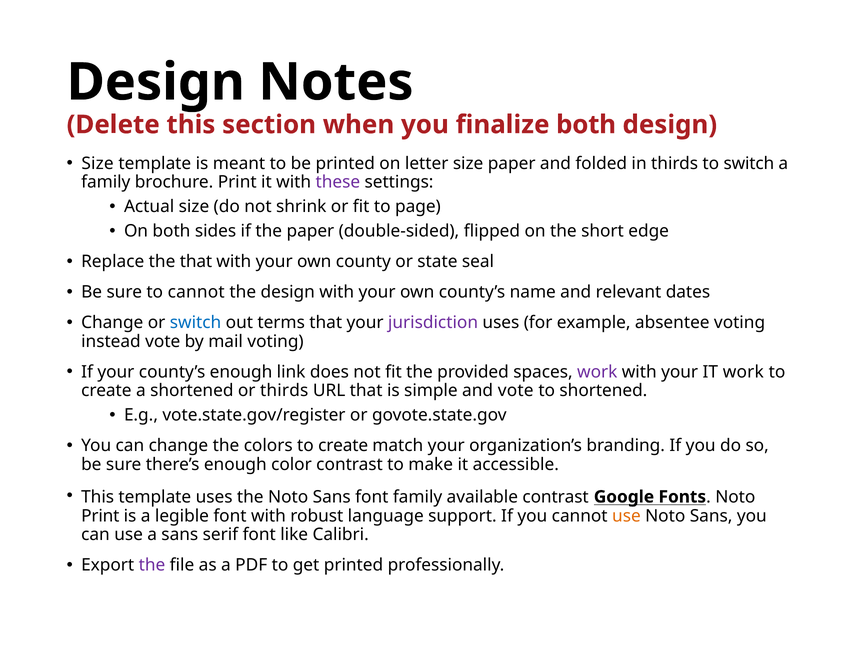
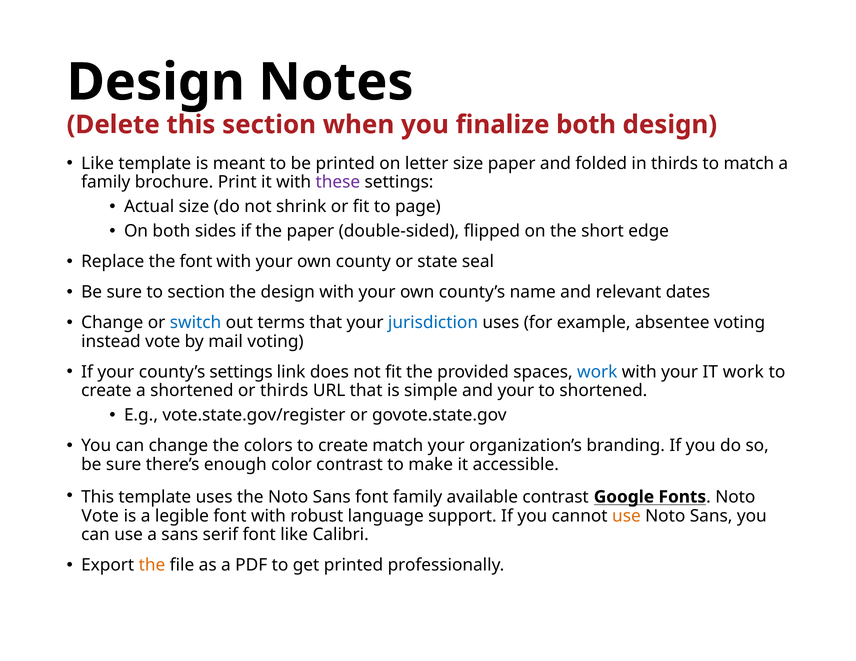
Size: Size -> Like (98, 163)
to switch: switch -> match (749, 163)
the that: that -> font (196, 262)
to cannot: cannot -> section (196, 292)
jurisdiction colour: purple -> blue (433, 323)
county’s enough: enough -> settings (241, 372)
work colour: purple -> blue (597, 372)
and vote: vote -> your (516, 391)
Print: Print -> Vote (100, 516)
the colour: purple -> orange (152, 565)
